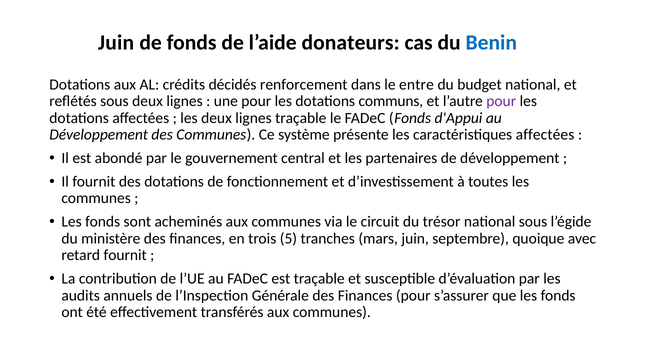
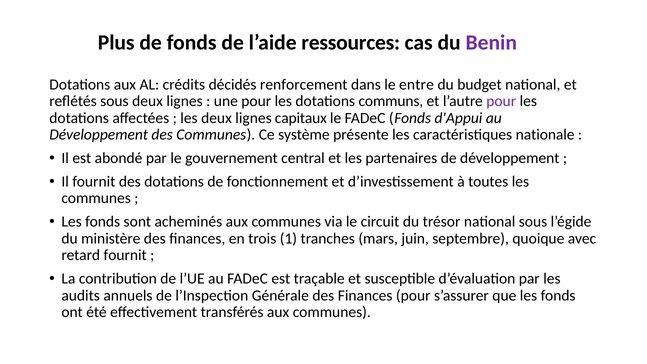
Juin: Juin -> Plus (116, 42)
donateurs: donateurs -> ressources (351, 42)
Benin colour: blue -> purple (491, 42)
lignes traçable: traçable -> capitaux (301, 118)
caractéristiques affectées: affectées -> nationale (545, 135)
5: 5 -> 1 (288, 239)
